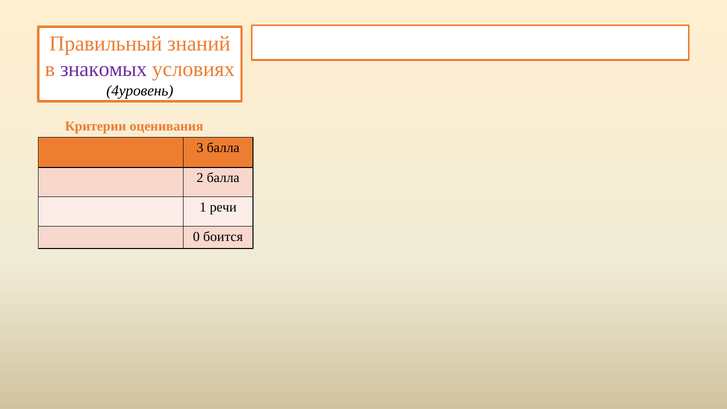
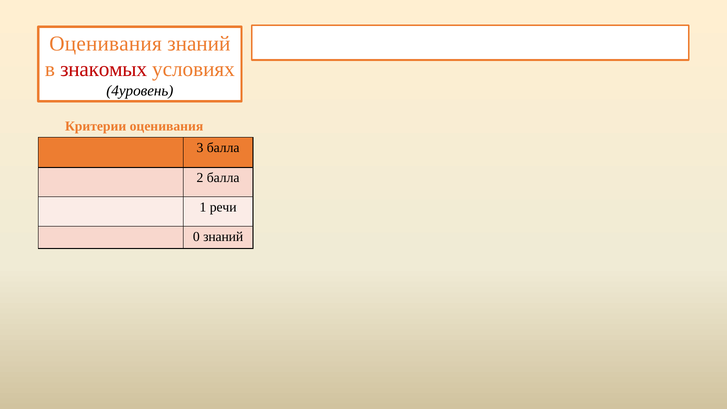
Правильный: Правильный -> Оценивания (106, 44)
знакомых colour: purple -> red (104, 69)
0 боится: боится -> знаний (223, 237)
